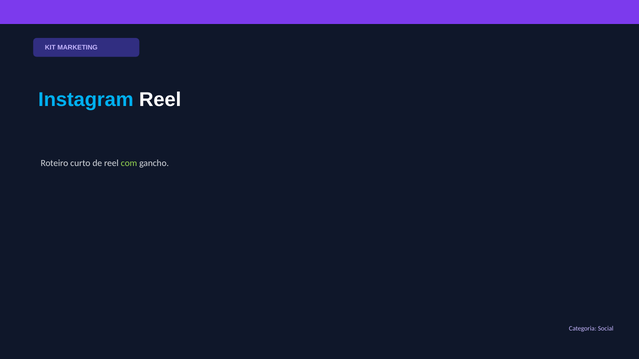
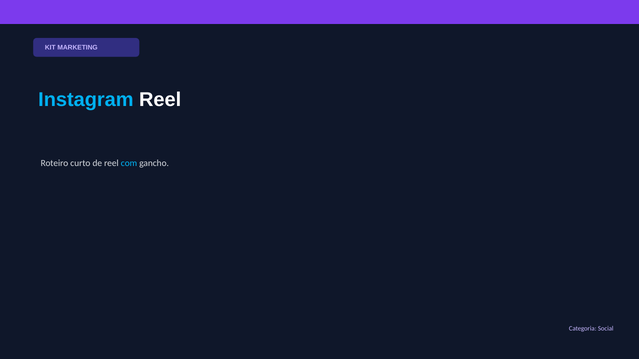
com colour: light green -> light blue (129, 164)
